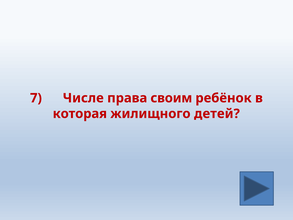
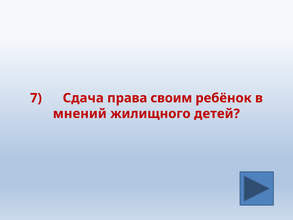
Числе: Числе -> Сдача (83, 98)
которая: которая -> мнений (80, 114)
